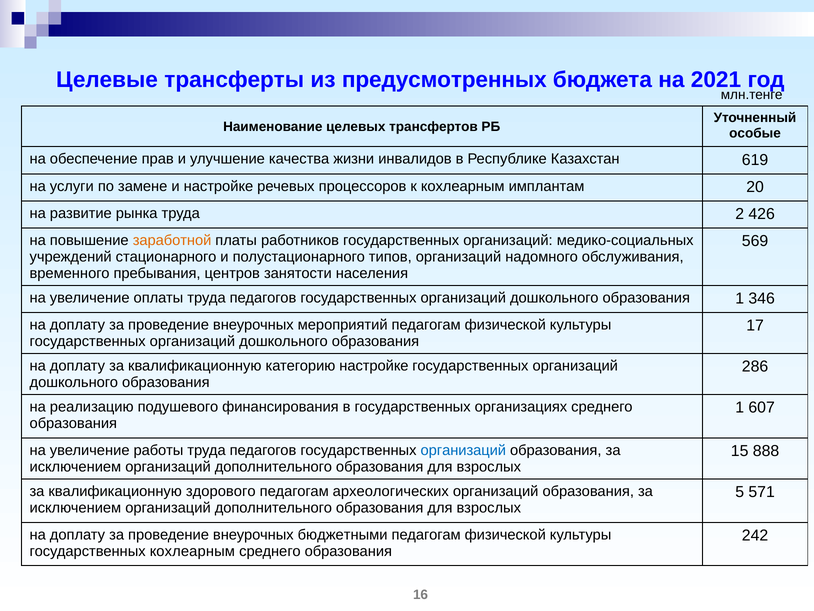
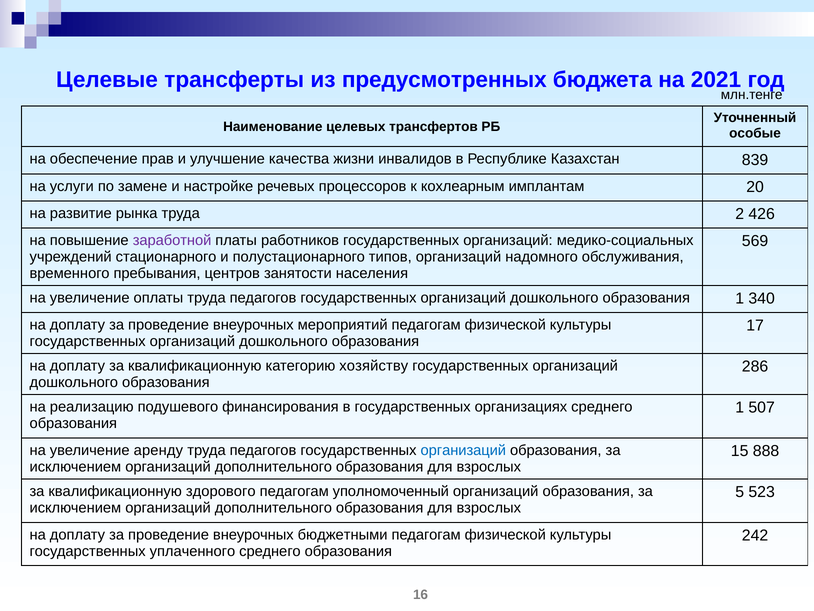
619: 619 -> 839 (755, 160)
заработной colour: orange -> purple (172, 240)
346: 346 -> 340 (762, 298)
категорию настройке: настройке -> хозяйству (374, 366)
607: 607 -> 507 (762, 407)
работы: работы -> аренду (158, 450)
археологических: археологических -> уполномоченный (391, 491)
571: 571 -> 523 (762, 492)
государственных кохлеарным: кохлеарным -> уплаченного (192, 551)
